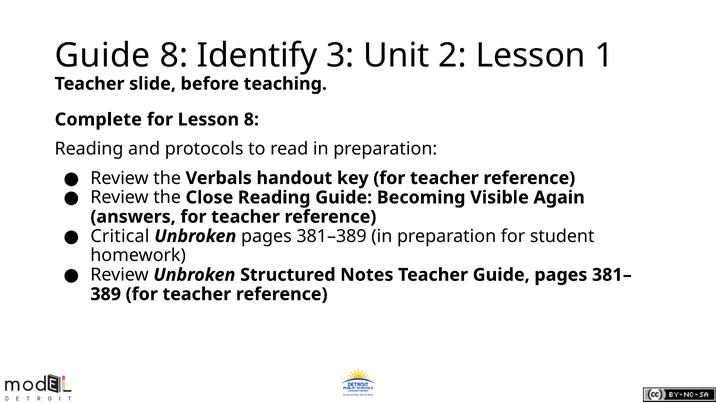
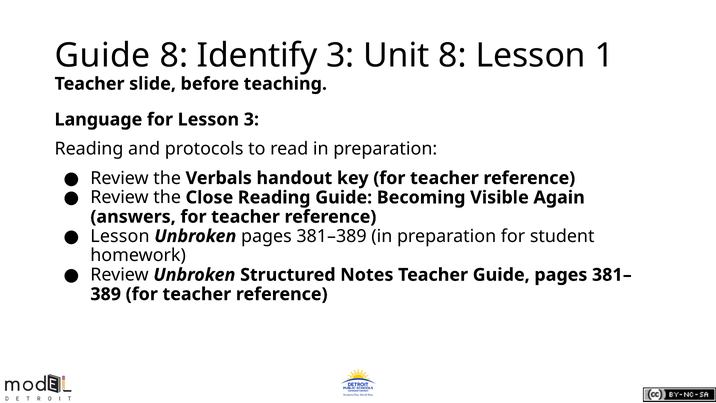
Unit 2: 2 -> 8 (453, 56)
Complete: Complete -> Language (98, 119)
Lesson 8: 8 -> 3 (251, 119)
Critical: Critical -> Lesson (120, 236)
